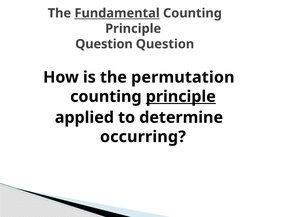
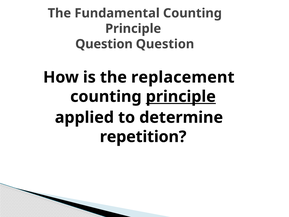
Fundamental underline: present -> none (117, 13)
permutation: permutation -> replacement (183, 77)
occurring: occurring -> repetition (143, 137)
